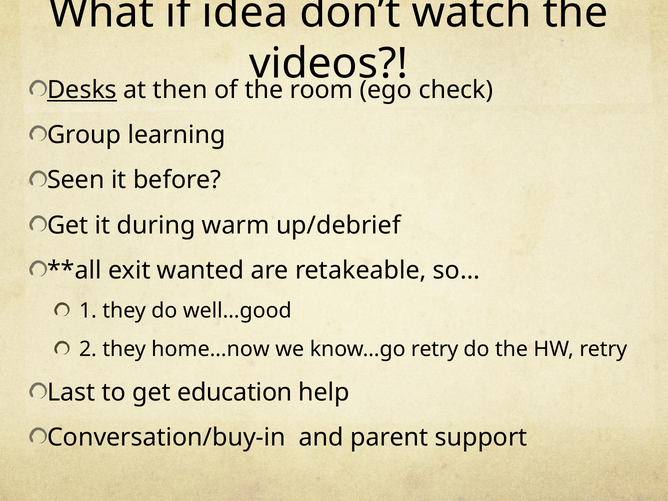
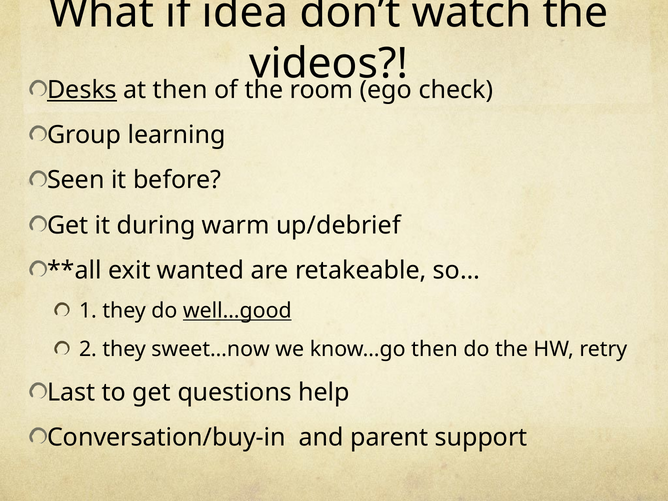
well…good underline: none -> present (237, 311)
home…now: home…now -> sweet…now (211, 349)
know…go retry: retry -> then (434, 349)
education: education -> questions (235, 392)
